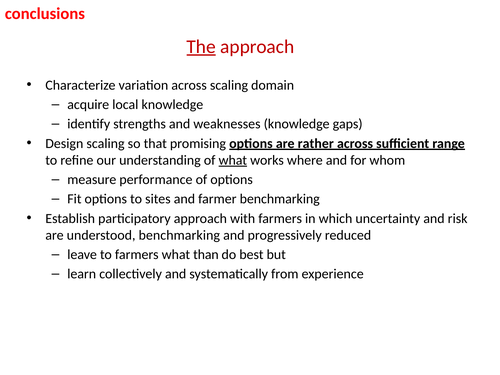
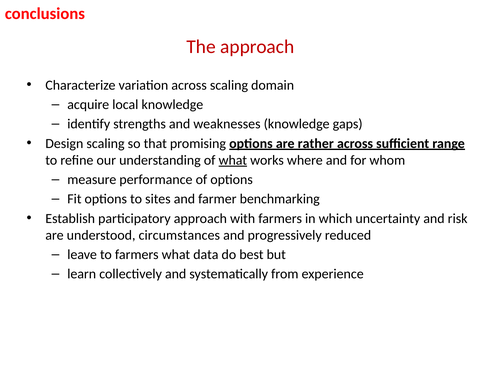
The underline: present -> none (201, 47)
understood benchmarking: benchmarking -> circumstances (179, 235)
than: than -> data (206, 255)
